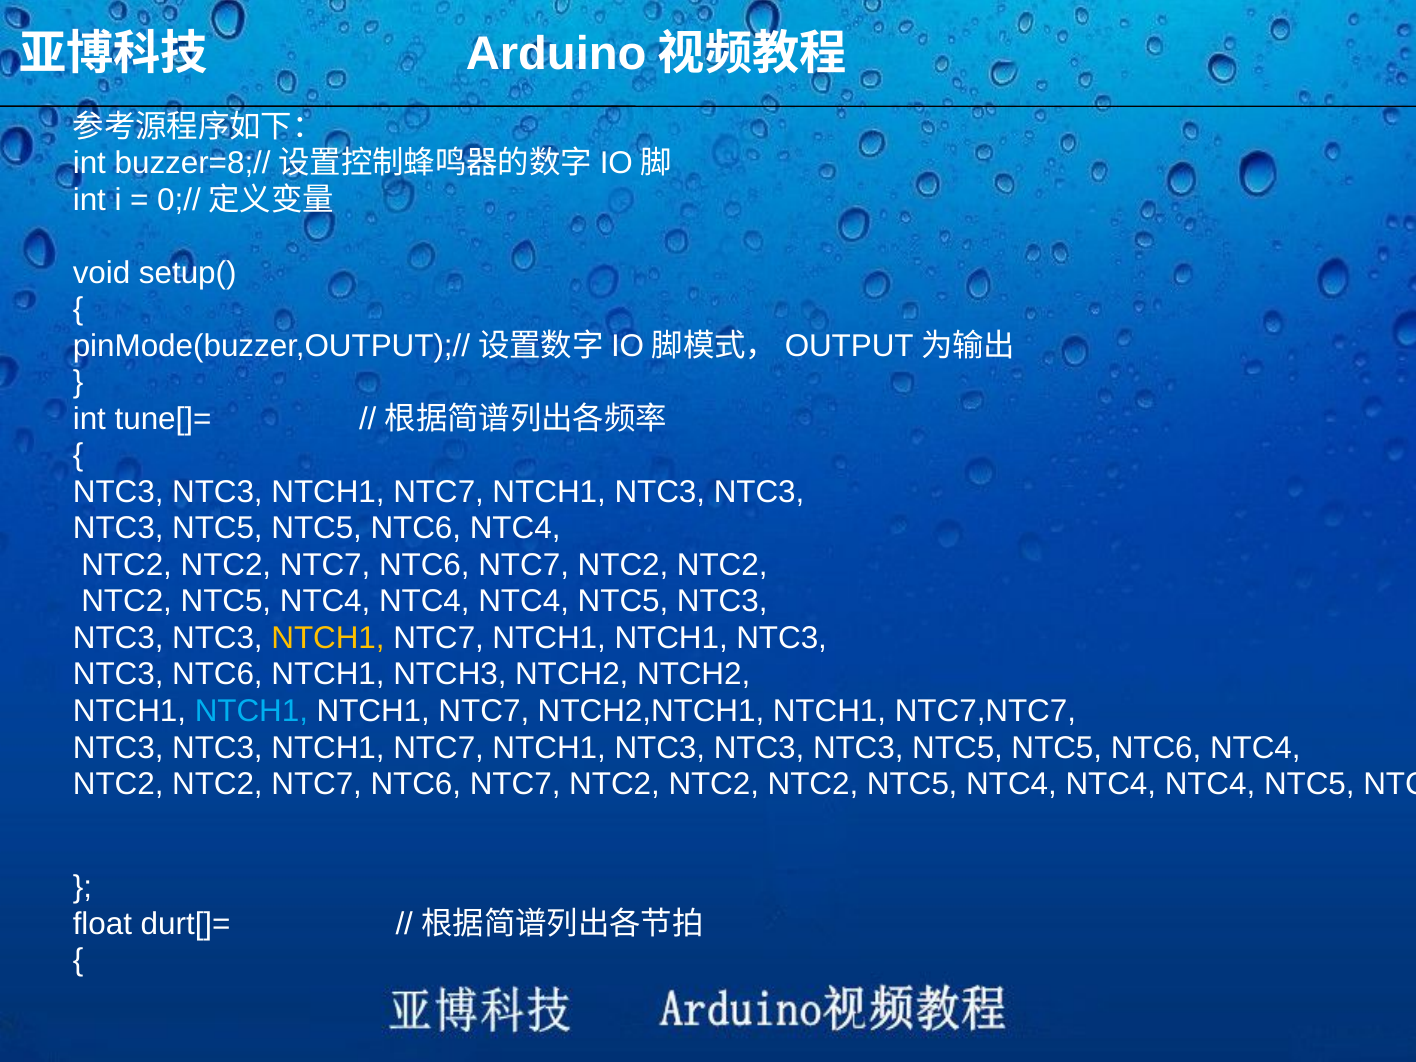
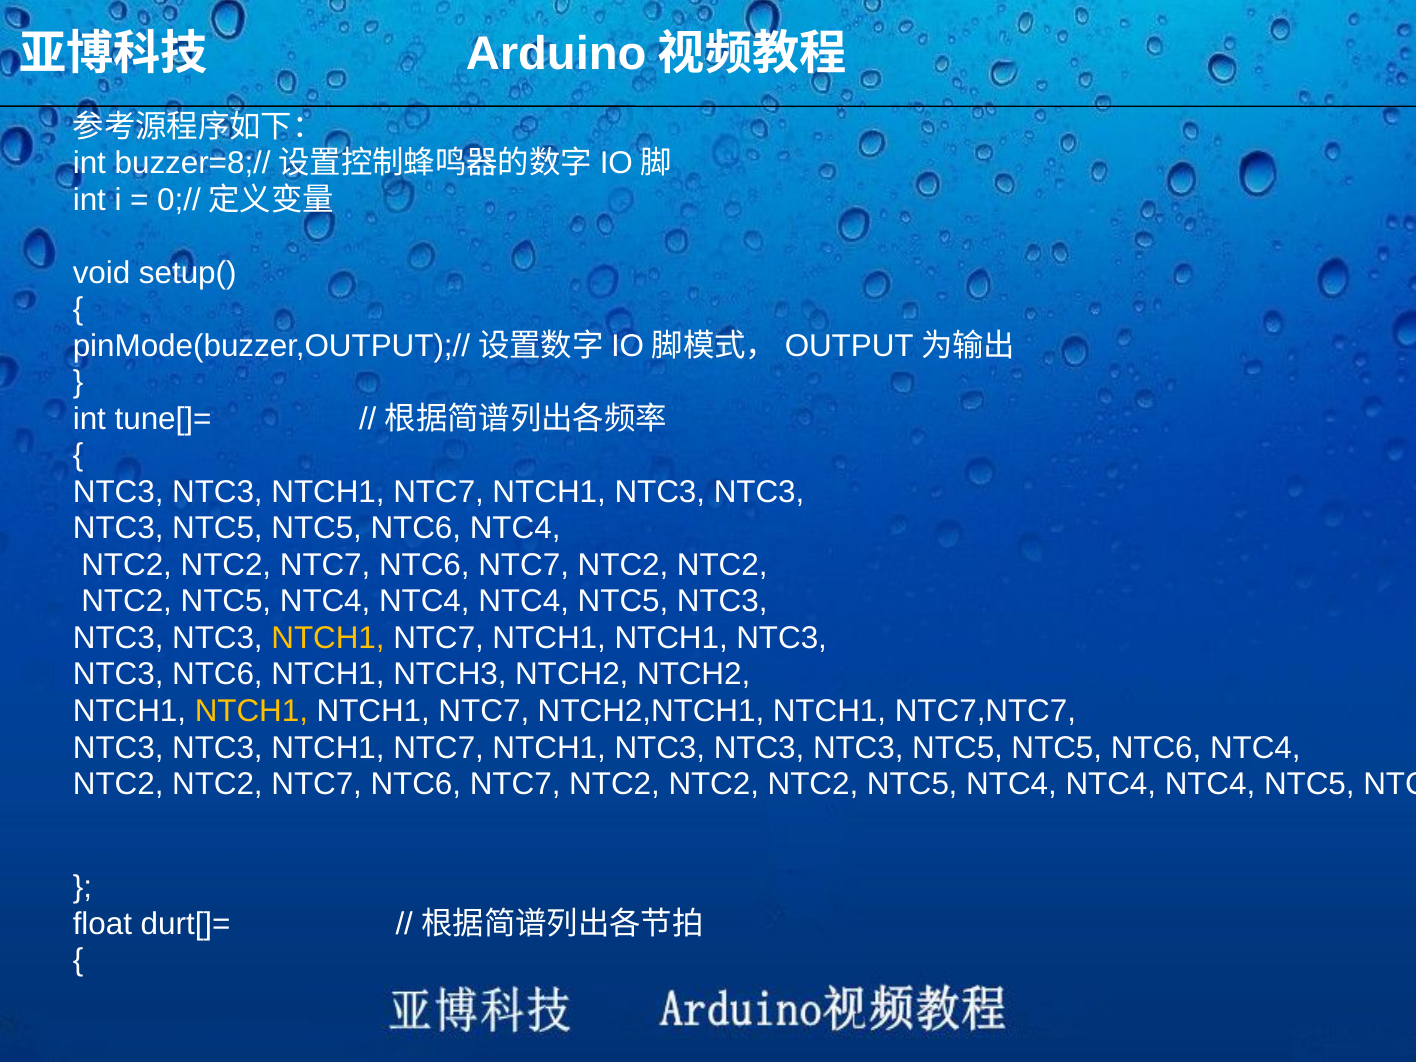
NTCH1 colour: light blue -> yellow (251, 711)
